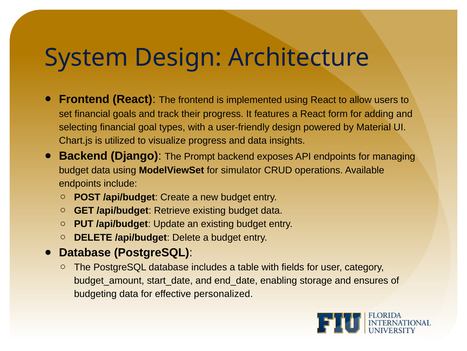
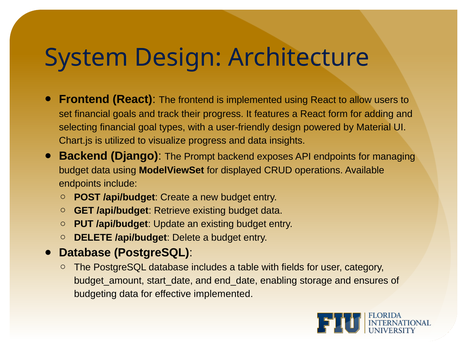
simulator: simulator -> displayed (241, 170)
effective personalized: personalized -> implemented (223, 293)
